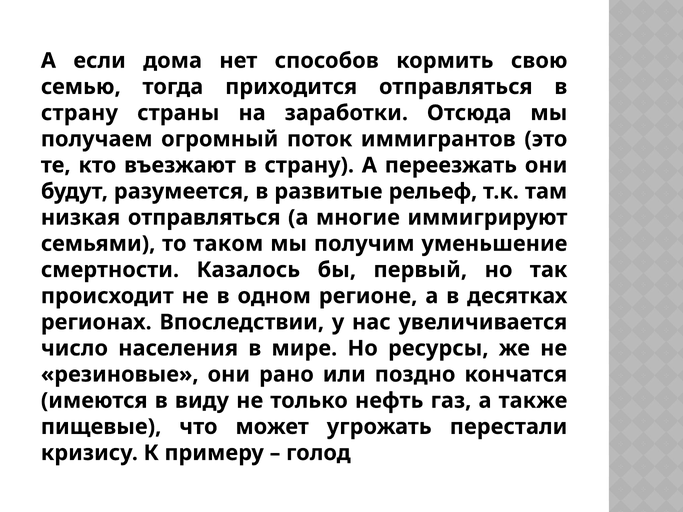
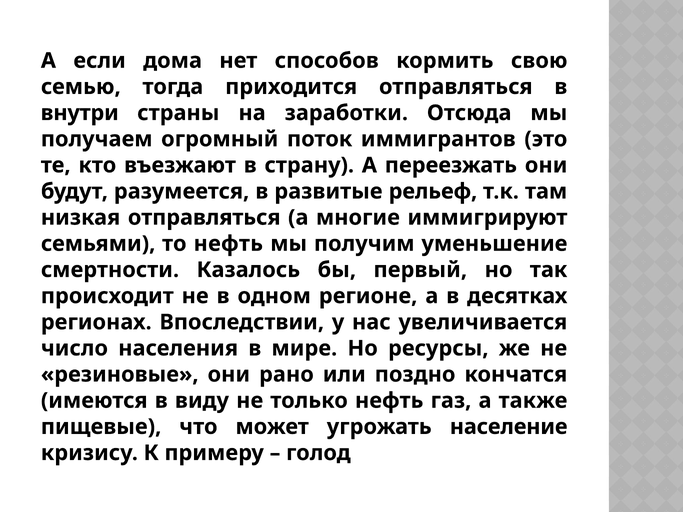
страну: страну -> внутри (80, 113)
то таком: таком -> нефть (228, 244)
перестали: перестали -> население (509, 427)
